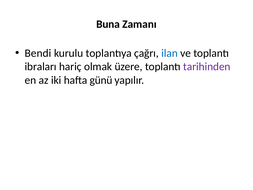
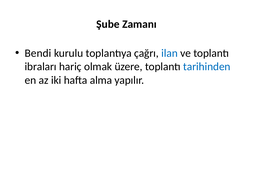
Buna: Buna -> Şube (108, 24)
tarihinden colour: purple -> blue (207, 67)
günü: günü -> alma (101, 80)
